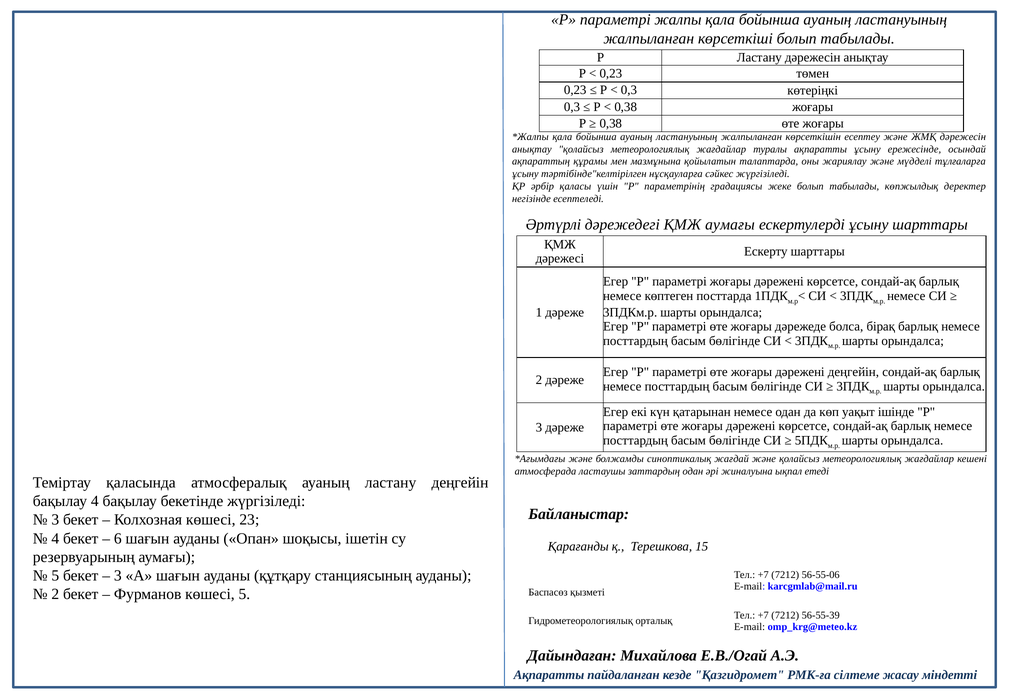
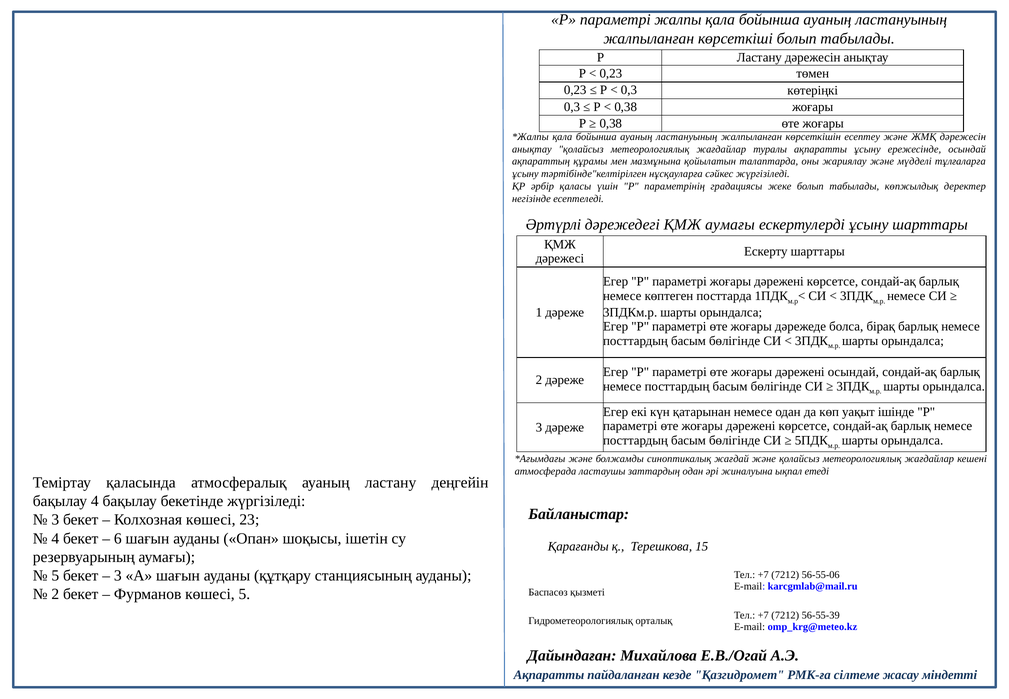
дәрежені деңгейін: деңгейін -> осындай (853, 372)
